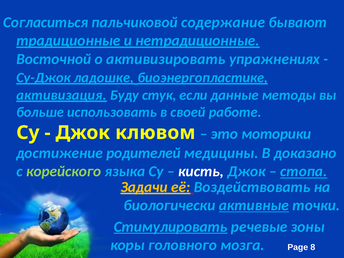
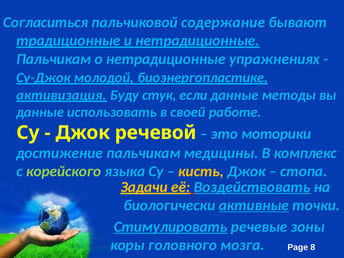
Восточной: Восточной -> Пальчикам (54, 59)
о активизировать: активизировать -> нетрадиционные (166, 59)
ладошке: ладошке -> молодой (104, 78)
больше: больше -> данные (40, 112)
клювом: клювом -> речевой (156, 133)
достижение родителей: родителей -> пальчикам (143, 153)
доказано: доказано -> комплекс (305, 153)
кисть colour: white -> yellow (201, 171)
стопа underline: present -> none (304, 171)
Воздействовать underline: none -> present (252, 187)
